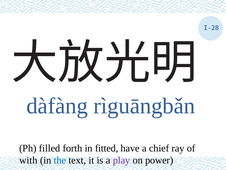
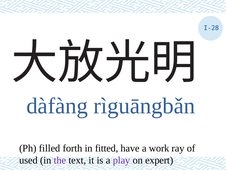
chief: chief -> work (159, 148)
with: with -> used (28, 160)
the colour: blue -> purple (60, 160)
power: power -> expert (159, 160)
